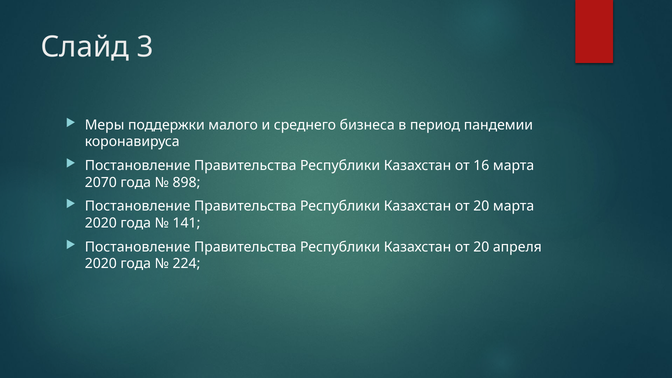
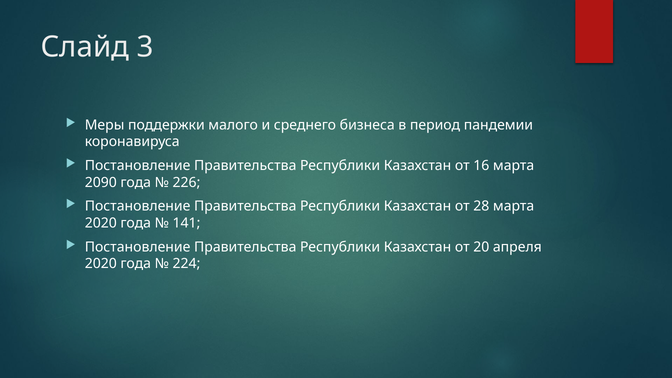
2070: 2070 -> 2090 (101, 182)
898: 898 -> 226 (186, 182)
20: 20 -> 28 (481, 206)
